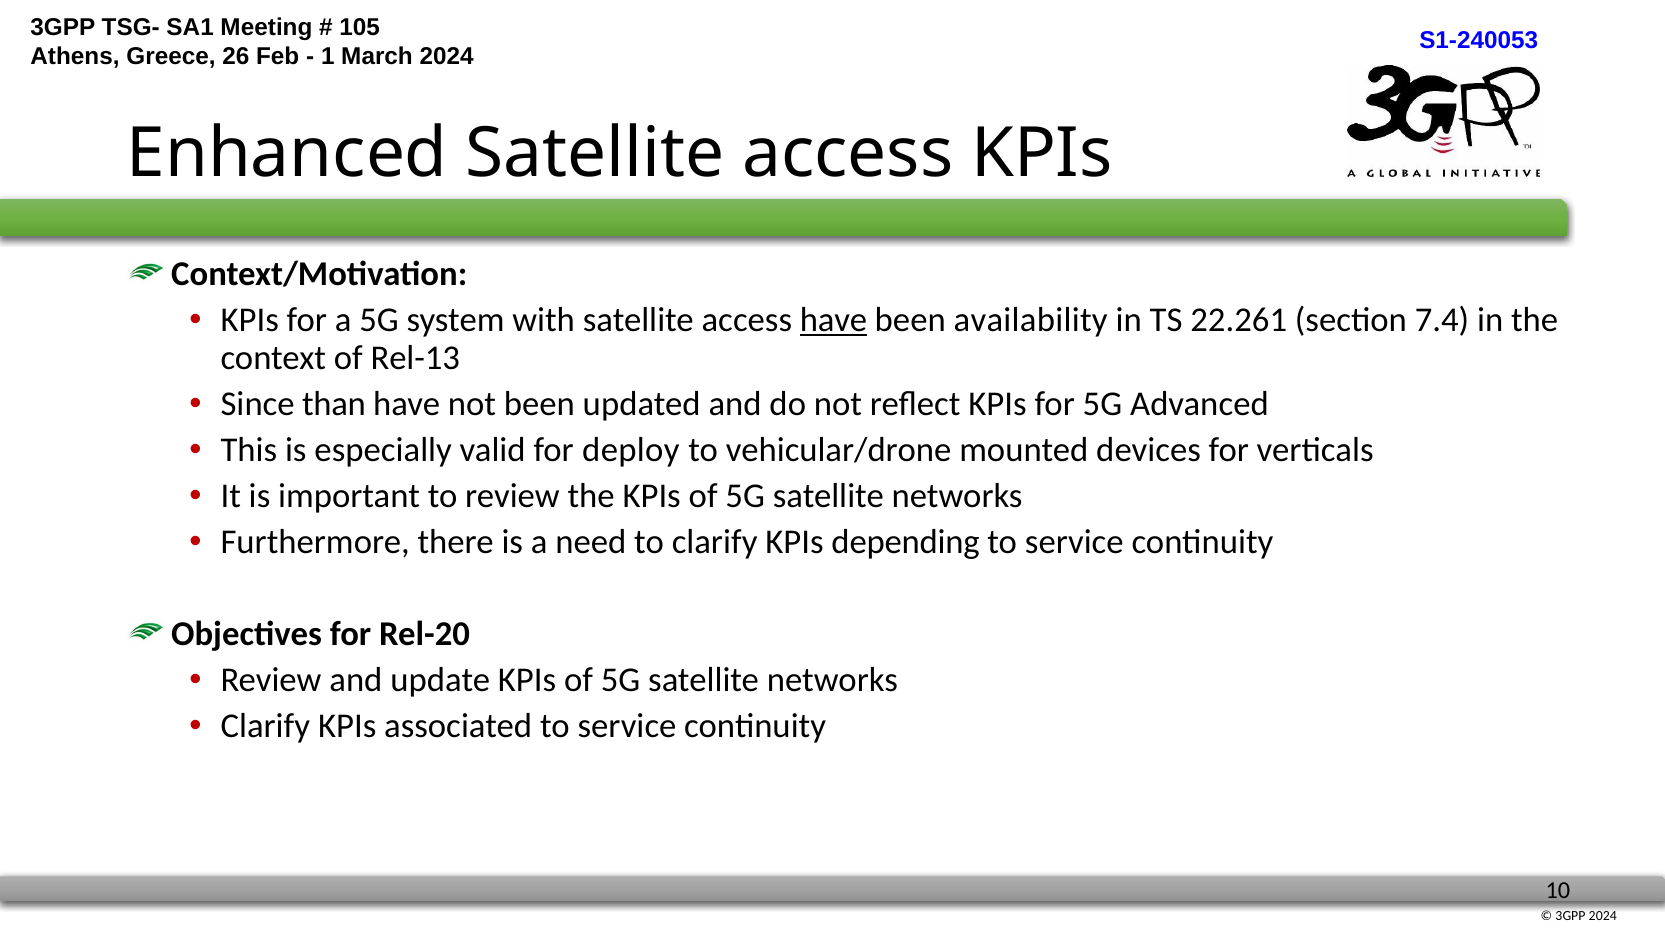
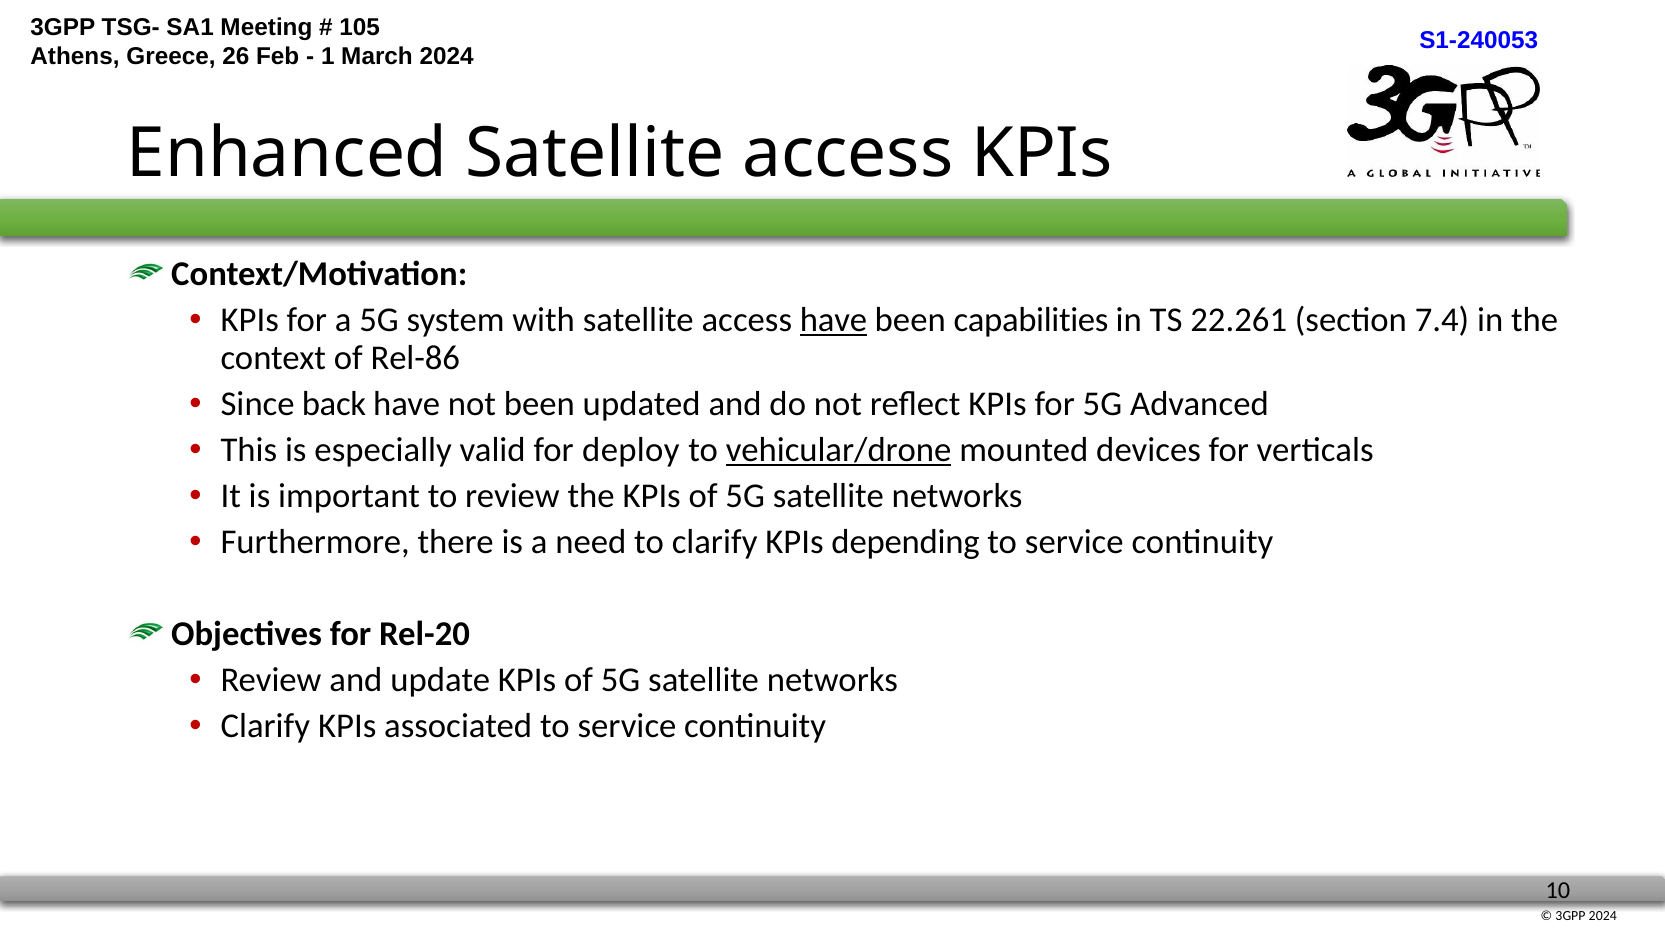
availability: availability -> capabilities (1031, 320)
Rel-13: Rel-13 -> Rel-86 (415, 358)
than: than -> back (334, 404)
vehicular/drone underline: none -> present (839, 450)
